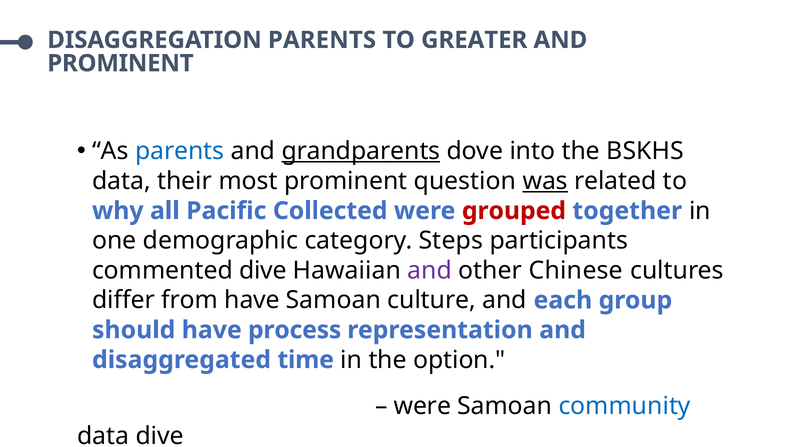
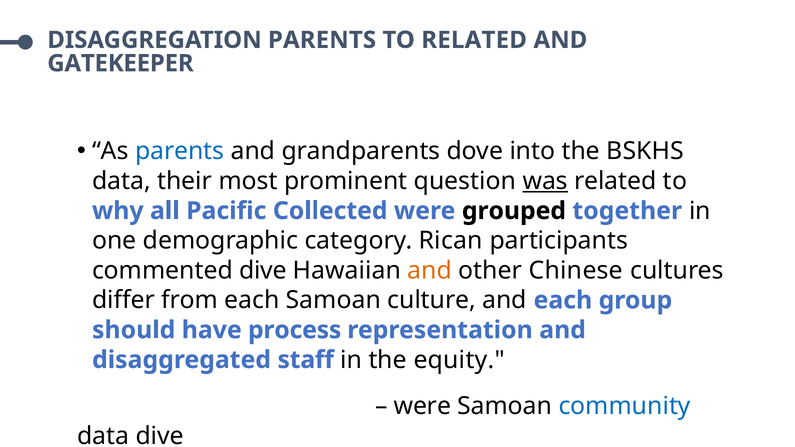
TO GREATER: GREATER -> RELATED (474, 40)
PROMINENT: PROMINENT -> GATEKEEPER (120, 63)
grandparents underline: present -> none (361, 151)
grouped colour: red -> black (514, 211)
Steps: Steps -> Rican (451, 241)
and colour: purple -> orange (430, 271)
from have: have -> each (252, 300)
time: time -> staff (306, 360)
option: option -> equity (459, 360)
